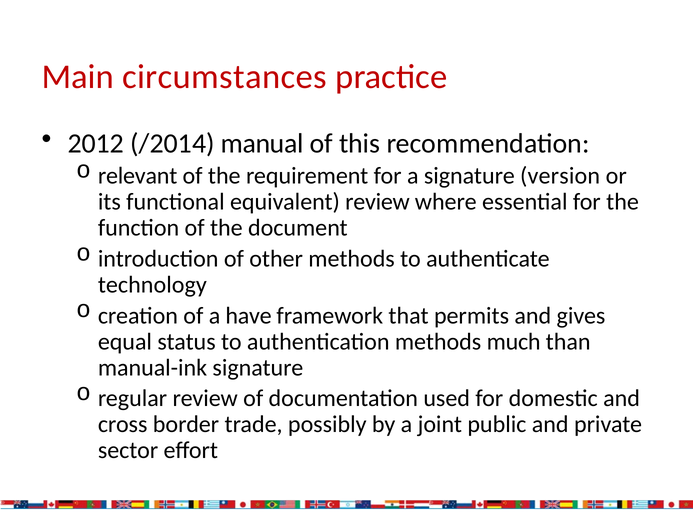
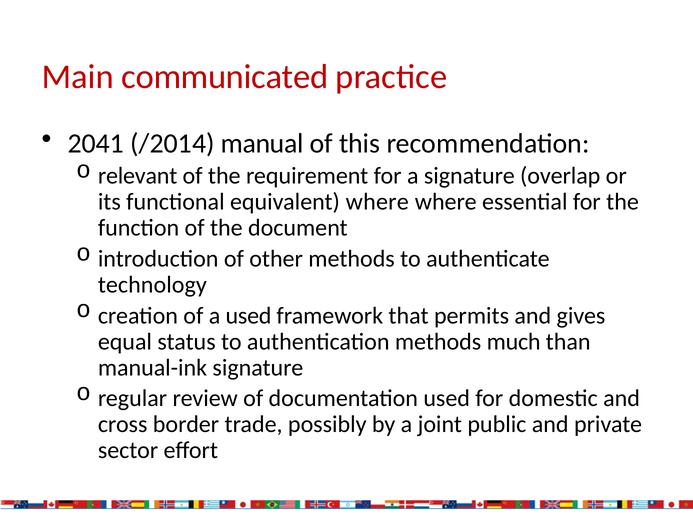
circumstances: circumstances -> communicated (225, 77)
2012: 2012 -> 2041 (96, 143)
version: version -> overlap (560, 176)
equivalent review: review -> where (377, 202)
a have: have -> used (249, 315)
